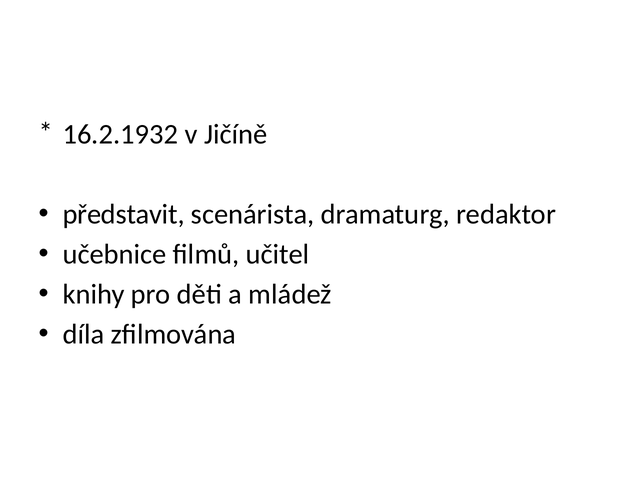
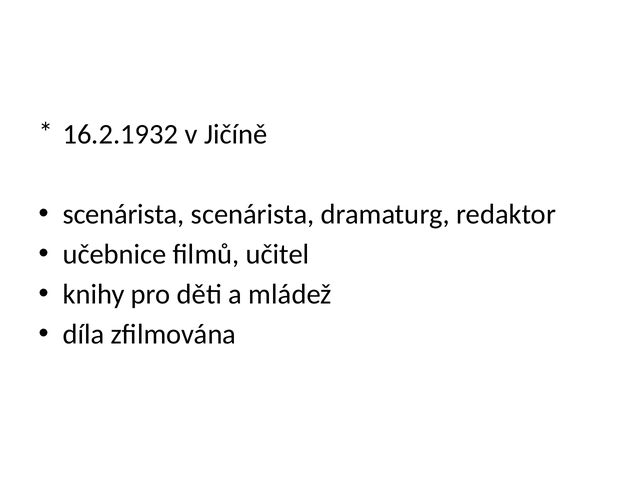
představit: představit -> scenárista (124, 215)
